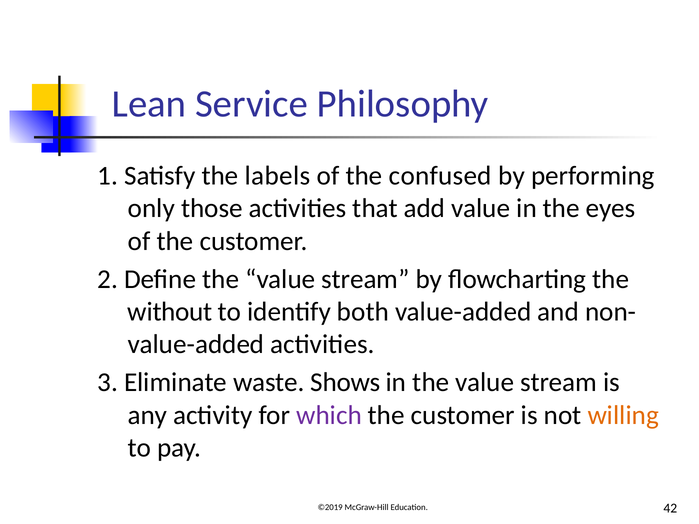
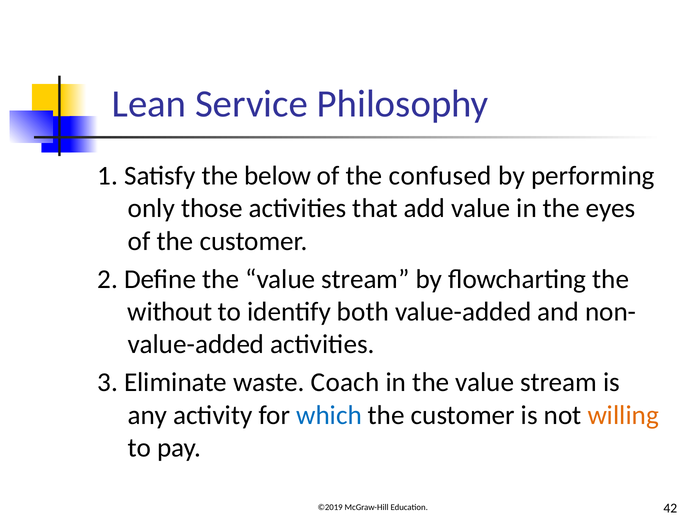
labels: labels -> below (278, 176)
Shows: Shows -> Coach (345, 383)
which colour: purple -> blue (329, 415)
